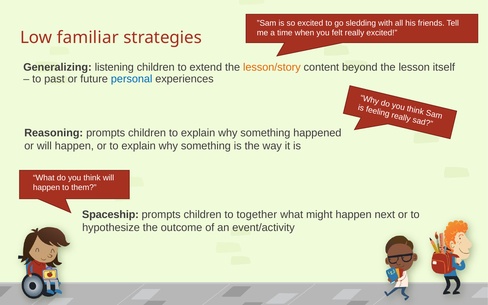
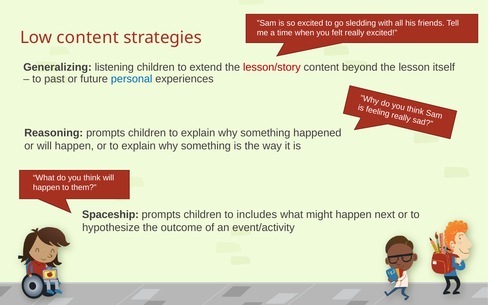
Low familiar: familiar -> content (88, 38)
lesson/story colour: orange -> red (272, 67)
together: together -> includes (257, 214)
